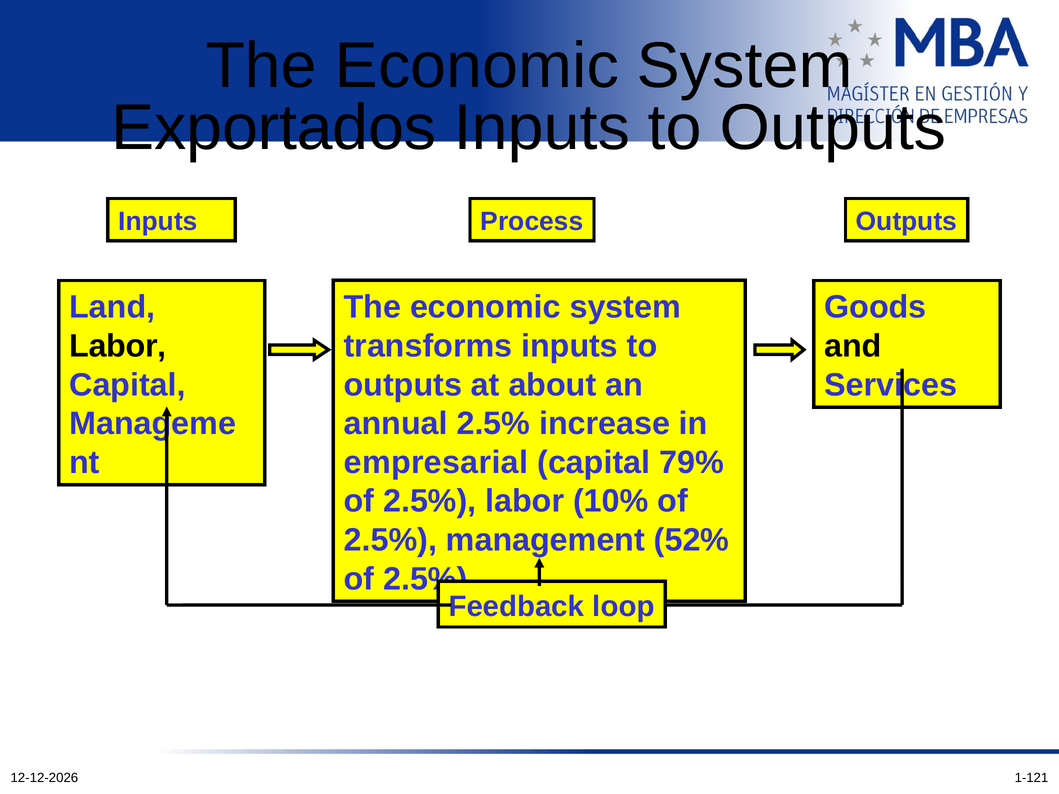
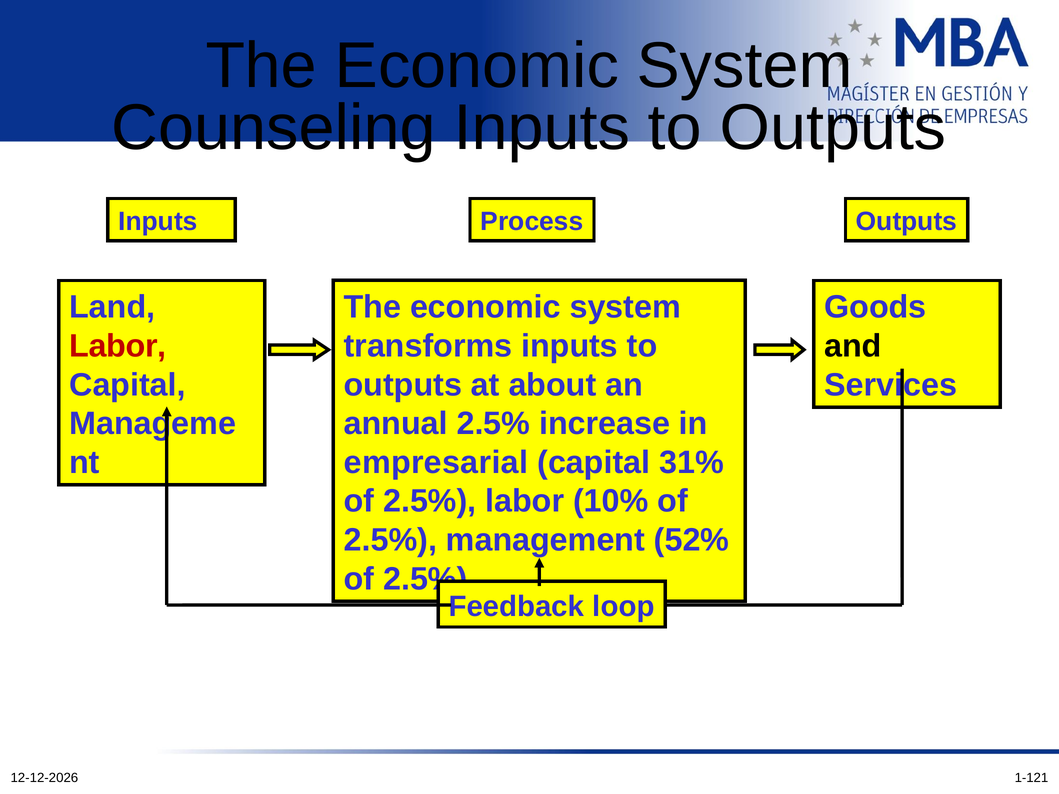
Exportados: Exportados -> Counseling (274, 128)
Labor colour: black -> red (118, 346)
79%: 79% -> 31% (691, 463)
